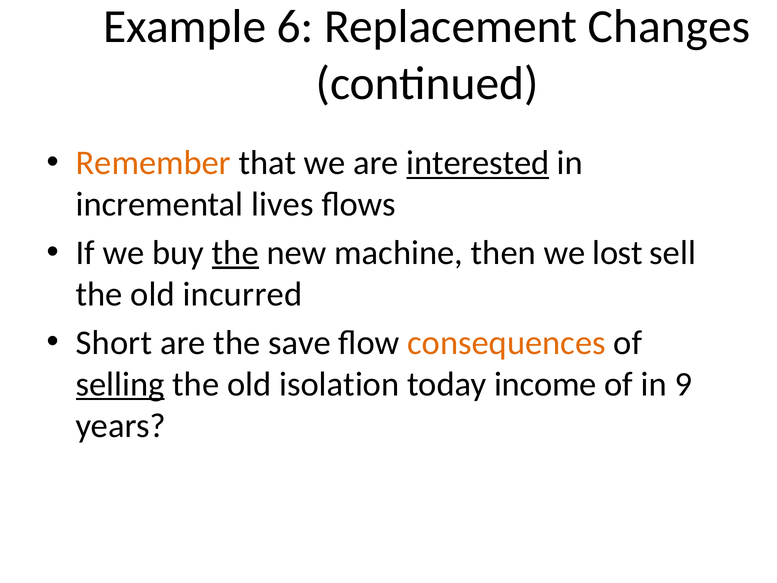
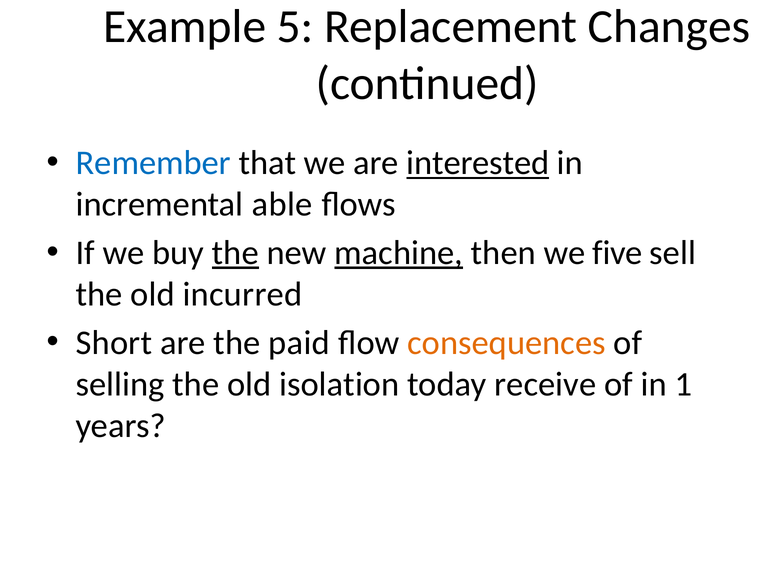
6: 6 -> 5 (295, 27)
Remember colour: orange -> blue (153, 163)
lives: lives -> able (282, 204)
machine underline: none -> present (399, 253)
lost: lost -> five (618, 253)
save: save -> paid (299, 343)
selling underline: present -> none (120, 384)
income: income -> receive (545, 384)
9: 9 -> 1 (683, 384)
